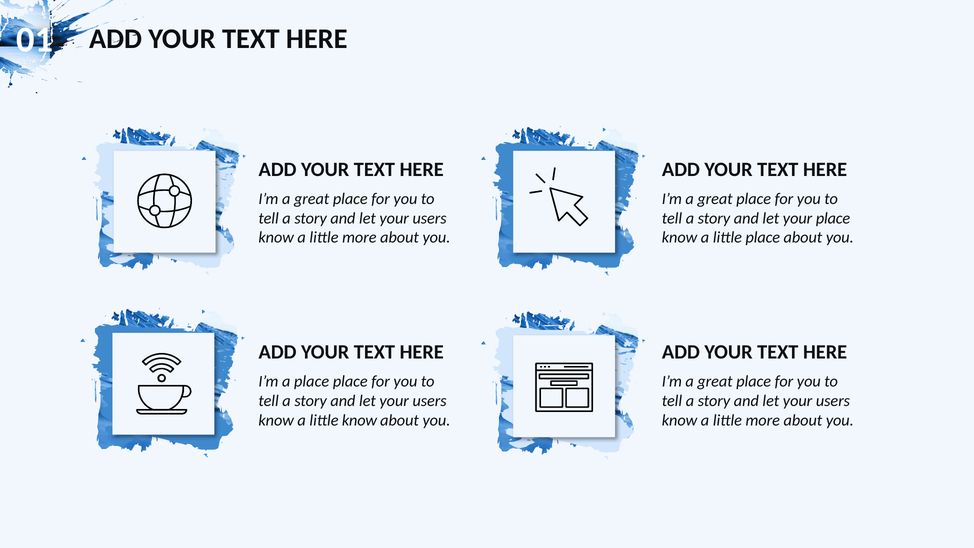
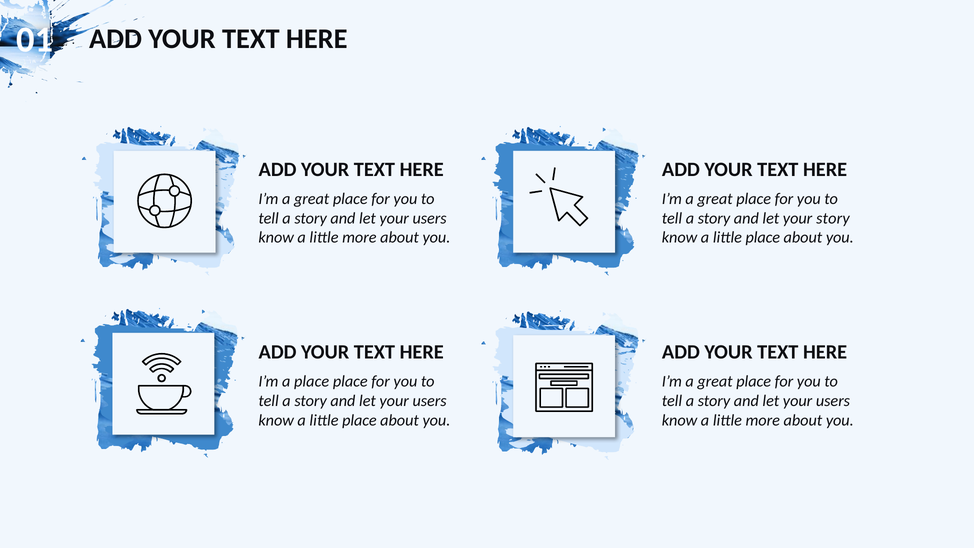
your place: place -> story (833, 218)
know: know -> place (359, 420)
